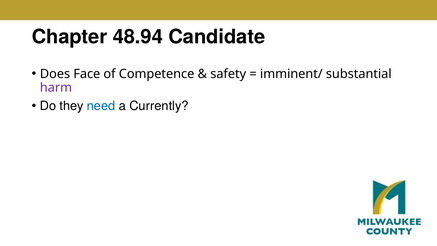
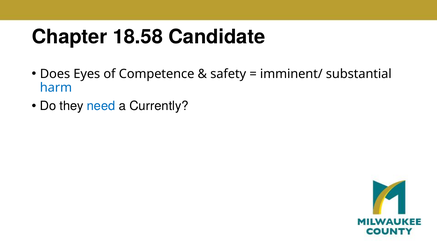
48.94: 48.94 -> 18.58 (138, 37)
Face: Face -> Eyes (87, 74)
harm colour: purple -> blue (56, 88)
